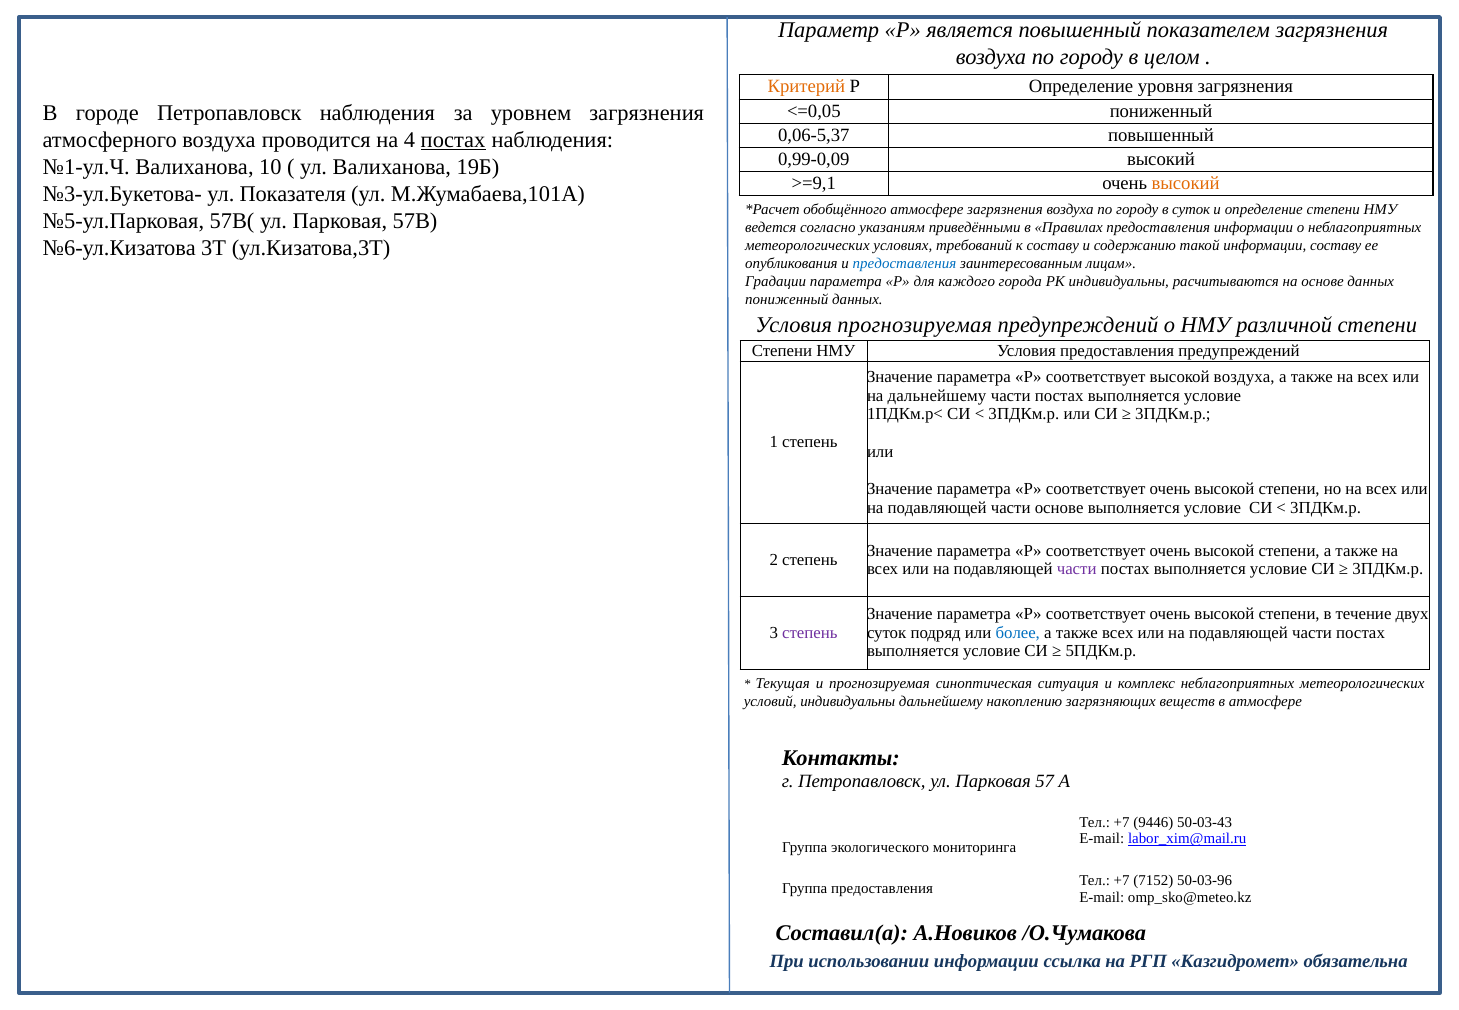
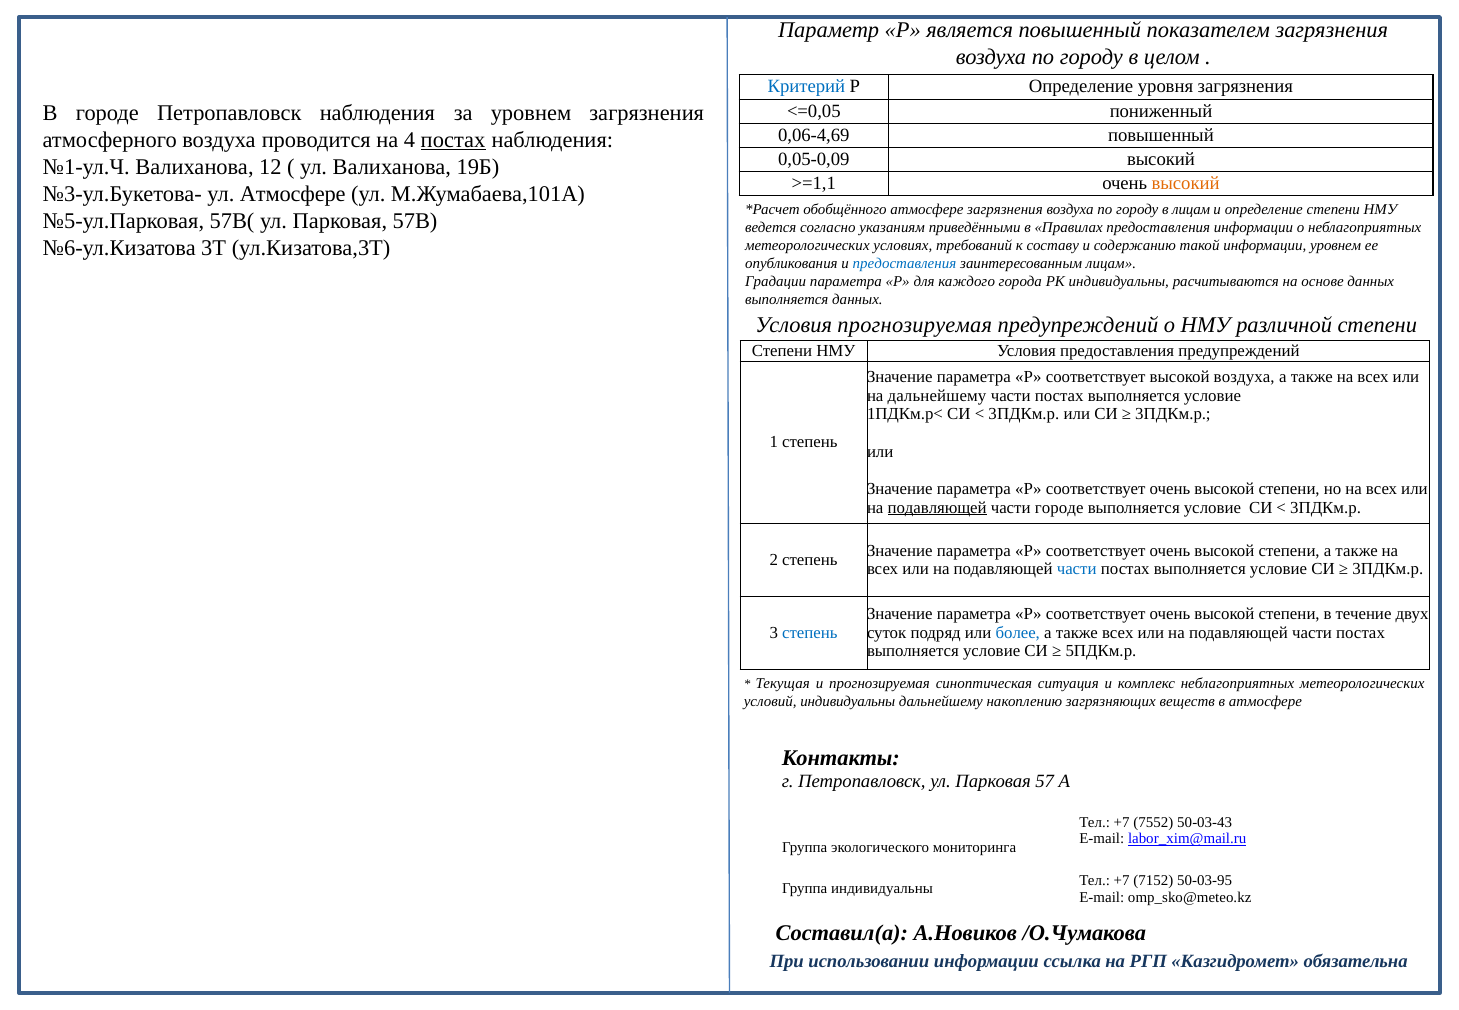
Критерий colour: orange -> blue (806, 87)
0,06-5,37: 0,06-5,37 -> 0,06-4,69 (814, 135)
0,99-0,09: 0,99-0,09 -> 0,05-0,09 (814, 159)
10: 10 -> 12 (270, 167)
>=9,1: >=9,1 -> >=1,1 (814, 183)
ул Показателя: Показателя -> Атмосфере (293, 194)
в суток: суток -> лицам (1191, 210)
информации составу: составу -> уровнем (1336, 245)
пониженный: пониженный -> выполняется (787, 299)
подавляющей underline: none -> present (937, 508)
части основе: основе -> городе (1059, 508)
части colour: purple -> blue (1077, 569)
степень colour: purple -> blue (810, 633)
9446: 9446 -> 7552 (1153, 822)
50-03-96: 50-03-96 -> 50-03-95 (1205, 881)
Группа предоставления: предоставления -> индивидуальны (882, 889)
